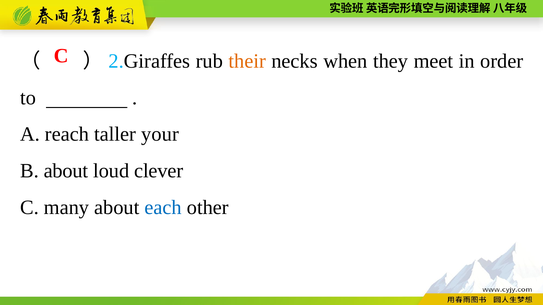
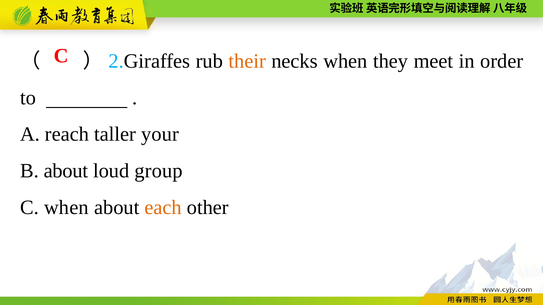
clever: clever -> group (159, 171)
C many: many -> when (66, 208)
each colour: blue -> orange (163, 208)
